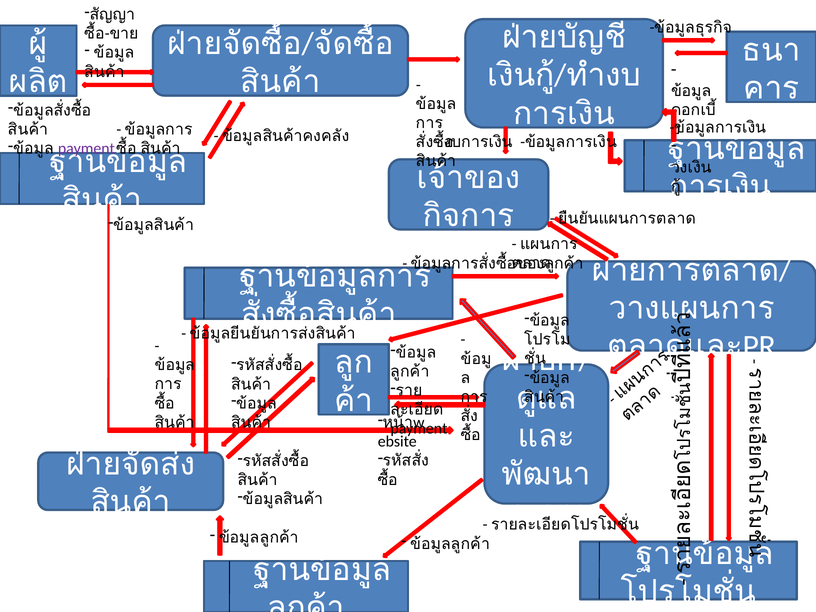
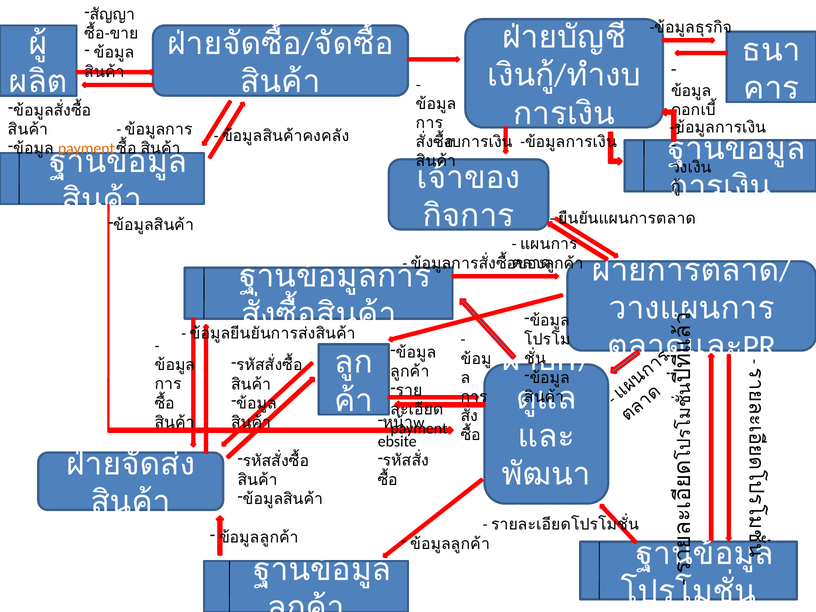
payment colour: purple -> orange (86, 148)
